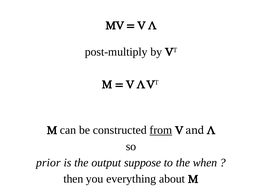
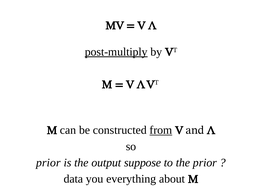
post-multiply underline: none -> present (116, 52)
the when: when -> prior (205, 163)
then: then -> data (73, 179)
